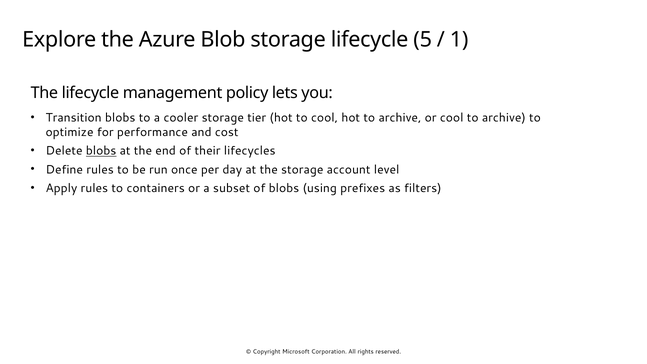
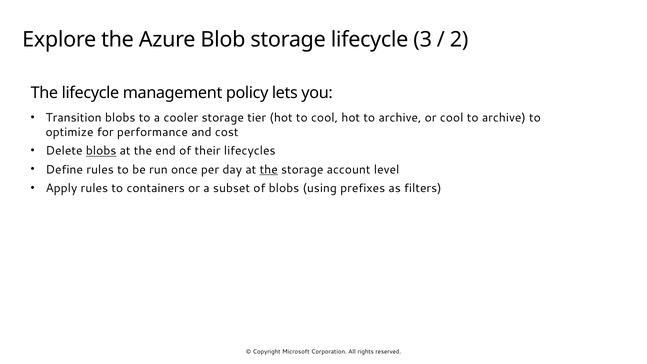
5: 5 -> 3 (423, 40)
1: 1 -> 2 (459, 40)
the underline: none -> present (269, 169)
